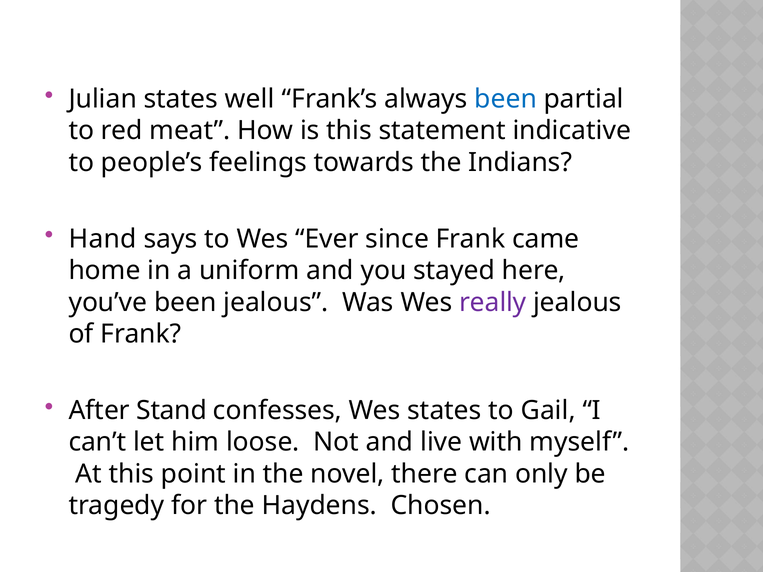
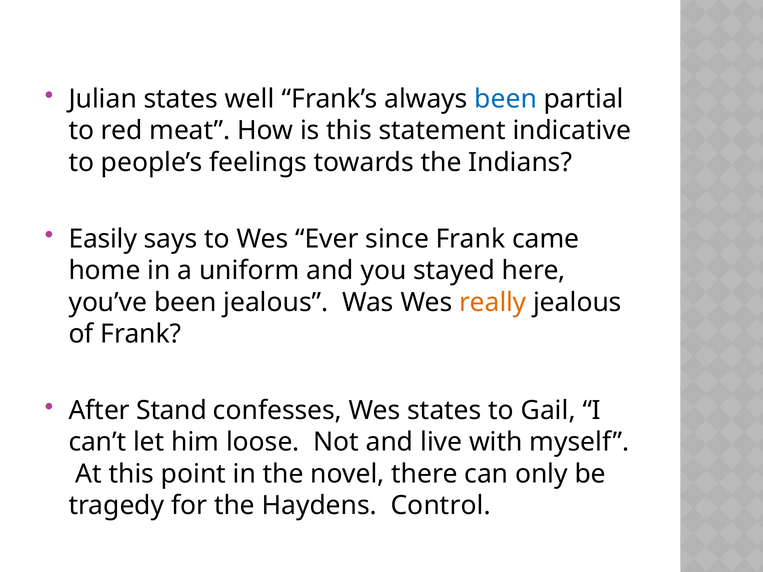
Hand: Hand -> Easily (103, 239)
really colour: purple -> orange (493, 302)
Chosen: Chosen -> Control (441, 506)
